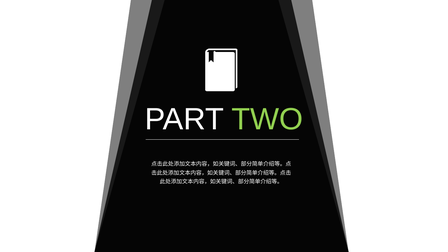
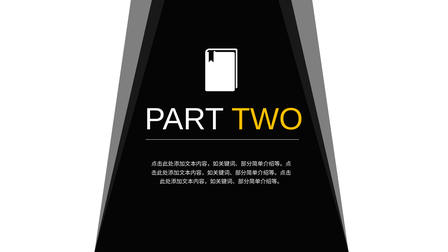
TWO colour: light green -> yellow (267, 119)
